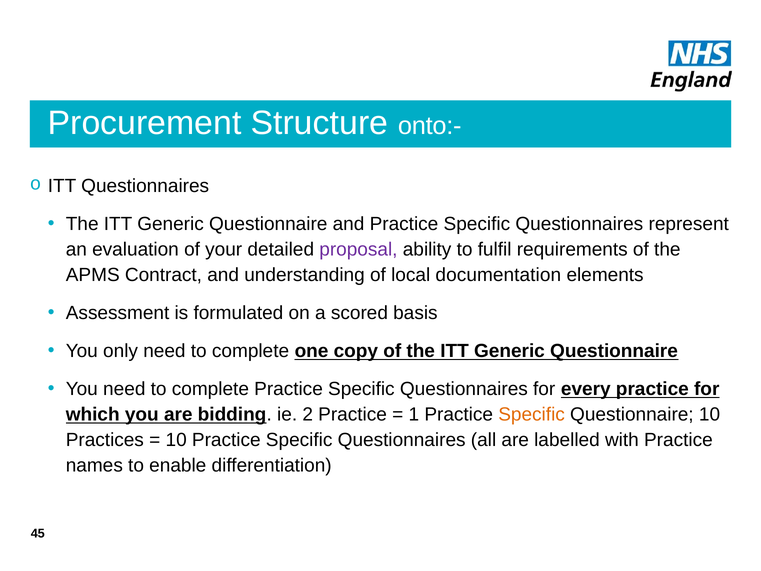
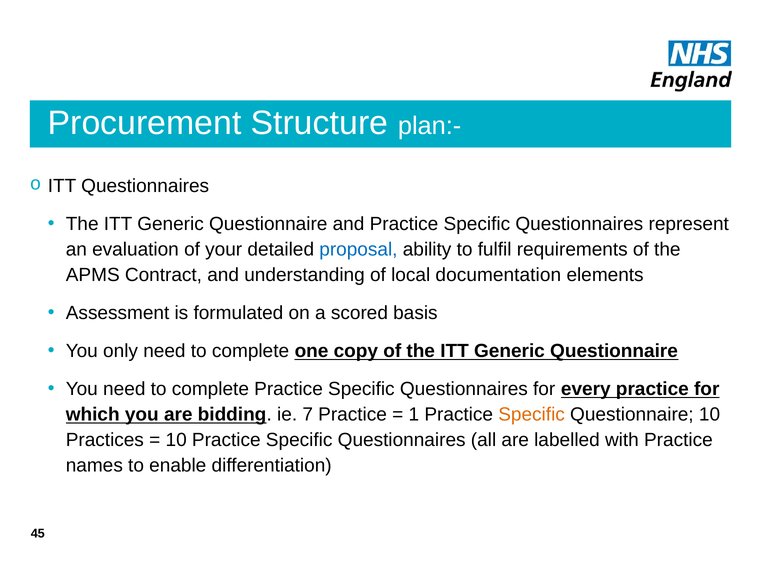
onto:-: onto:- -> plan:- (430, 126)
proposal colour: purple -> blue (358, 249)
2: 2 -> 7 (308, 414)
